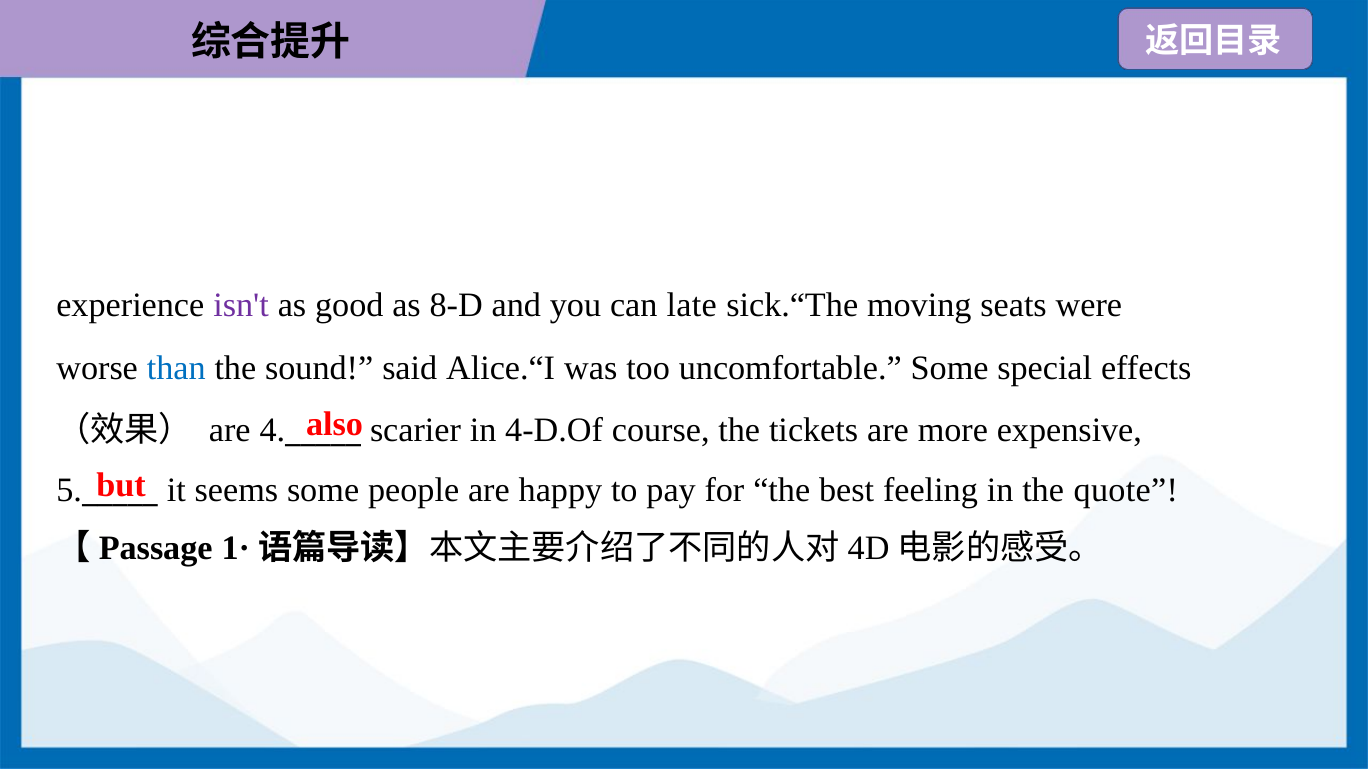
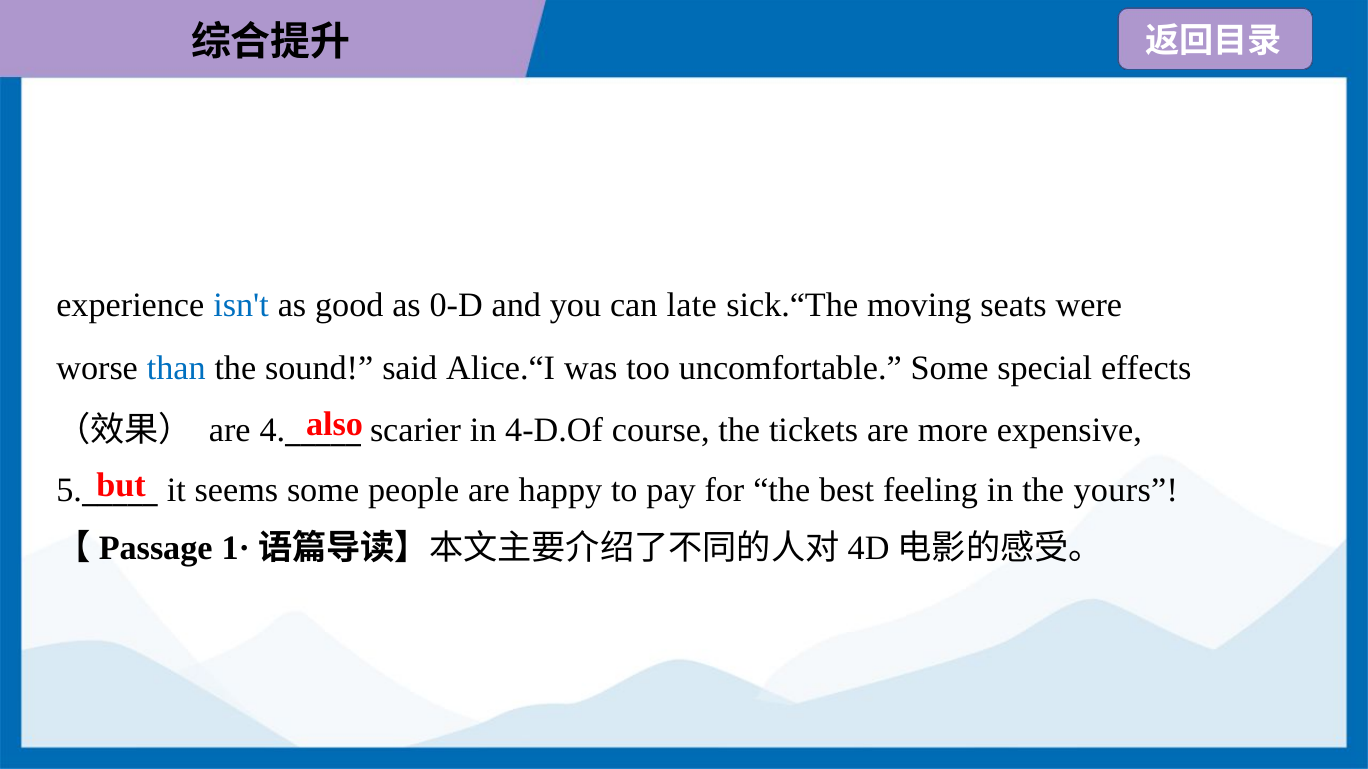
isn't colour: purple -> blue (241, 305)
8-D: 8-D -> 0-D (456, 305)
quote: quote -> yours (1126, 491)
